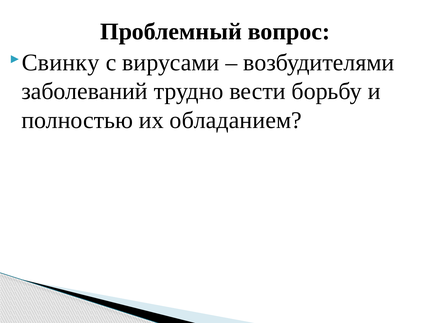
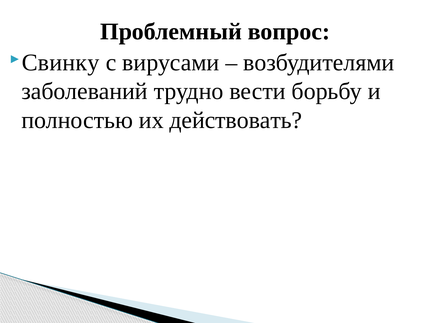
обладанием: обладанием -> действовать (236, 120)
